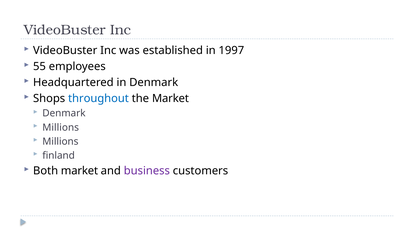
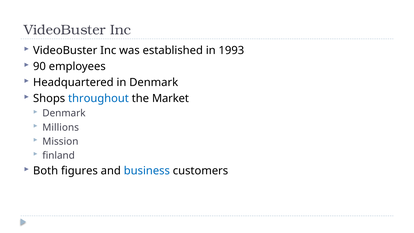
1997: 1997 -> 1993 (231, 50)
55: 55 -> 90 (39, 66)
Millions: Millions -> Mission (60, 141)
Both market: market -> figures (79, 171)
business colour: purple -> blue (147, 171)
